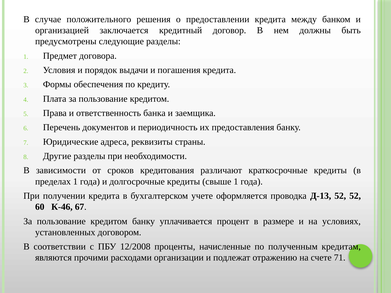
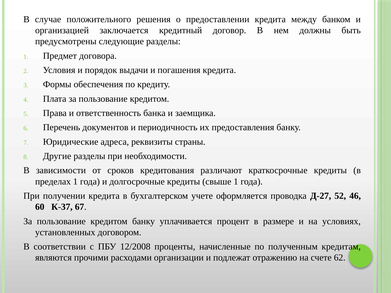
Д-13: Д-13 -> Д-27 (321, 196)
52 52: 52 -> 46 (355, 196)
К-46: К-46 -> К-37 (62, 207)
71: 71 -> 62 (340, 258)
